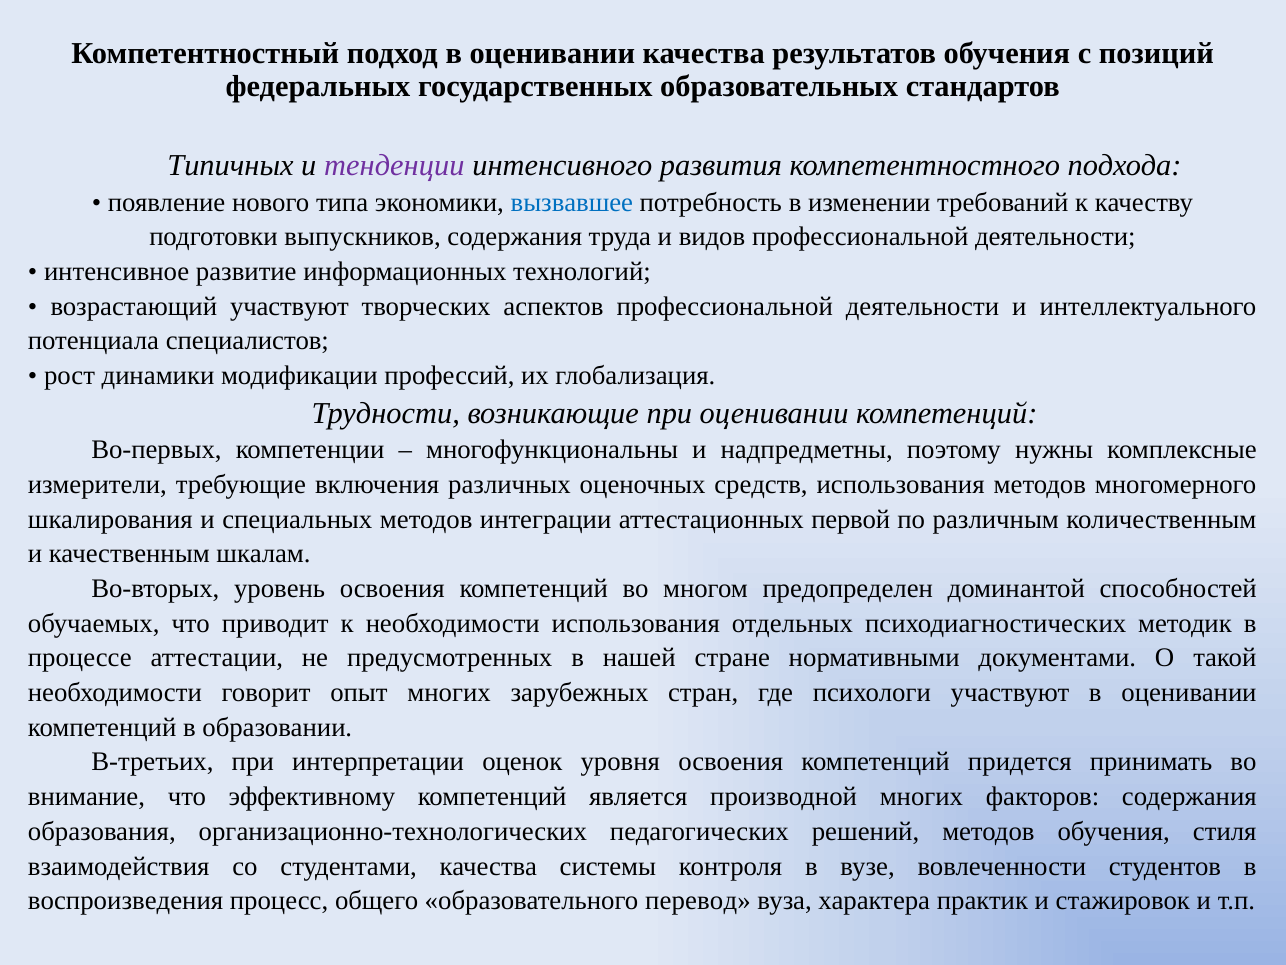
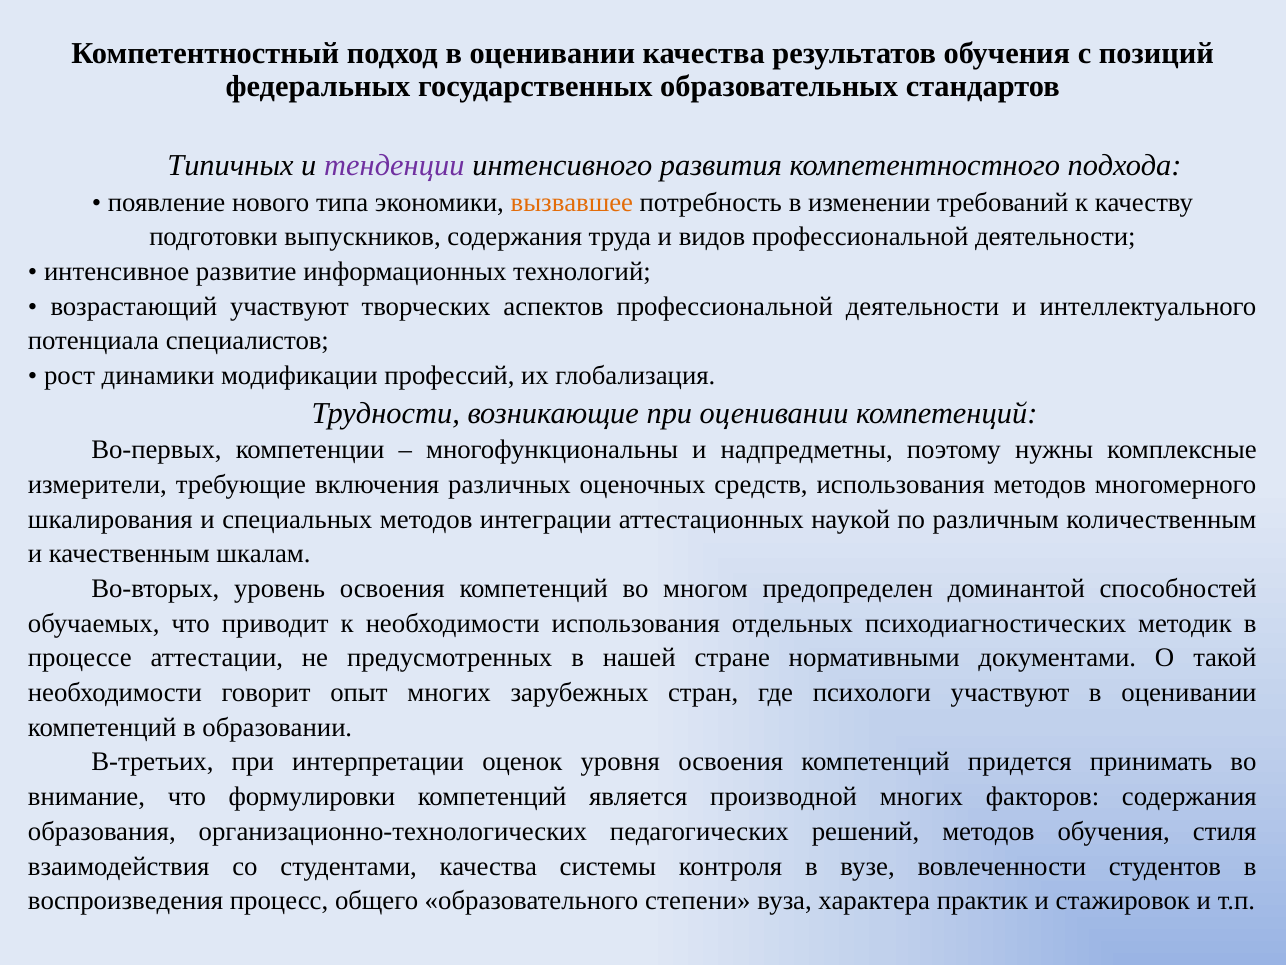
вызвавшее colour: blue -> orange (572, 202)
первой: первой -> наукой (851, 519)
эффективному: эффективному -> формулировки (312, 796)
перевод: перевод -> степени (698, 900)
